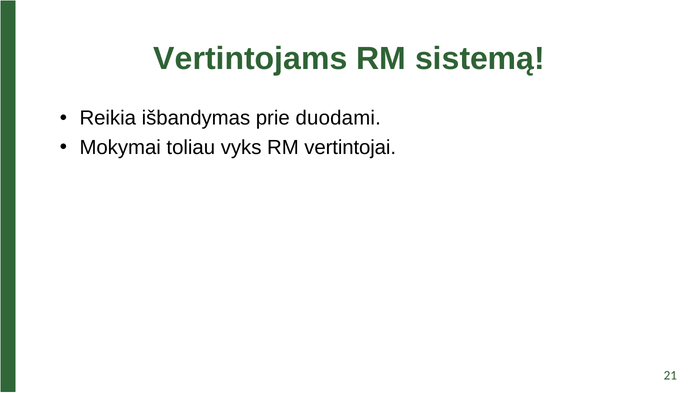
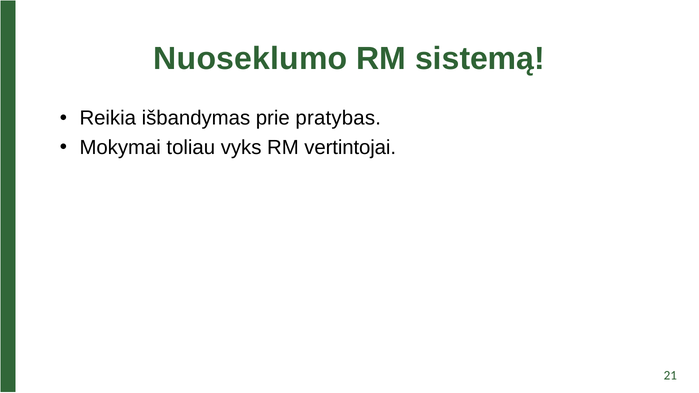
Vertintojams: Vertintojams -> Nuoseklumo (250, 59)
duodami: duodami -> pratybas (338, 118)
